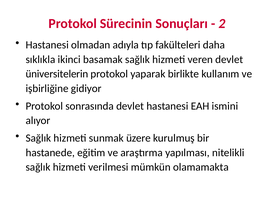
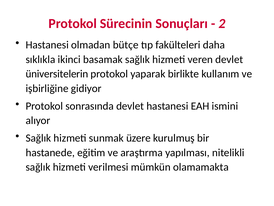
adıyla: adıyla -> bütçe (126, 45)
